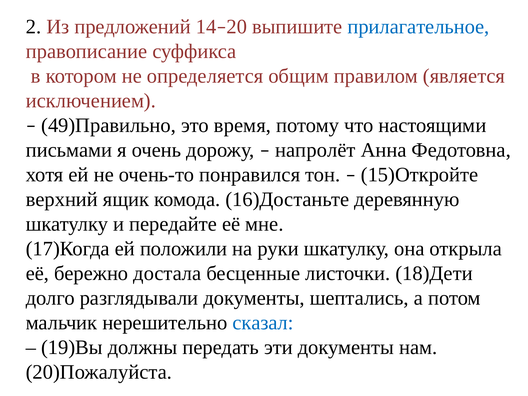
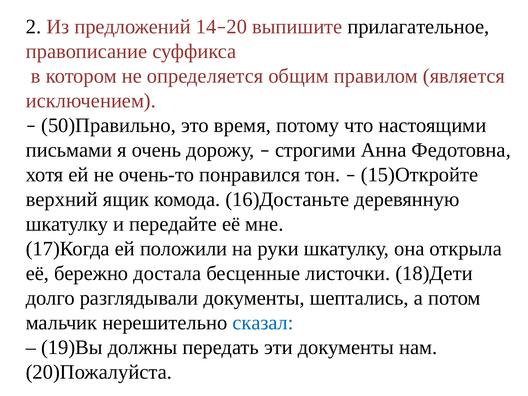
прилагательное colour: blue -> black (418, 27)
49)Правильно: 49)Правильно -> 50)Правильно (109, 125)
напролёт: напролёт -> строгими (315, 150)
